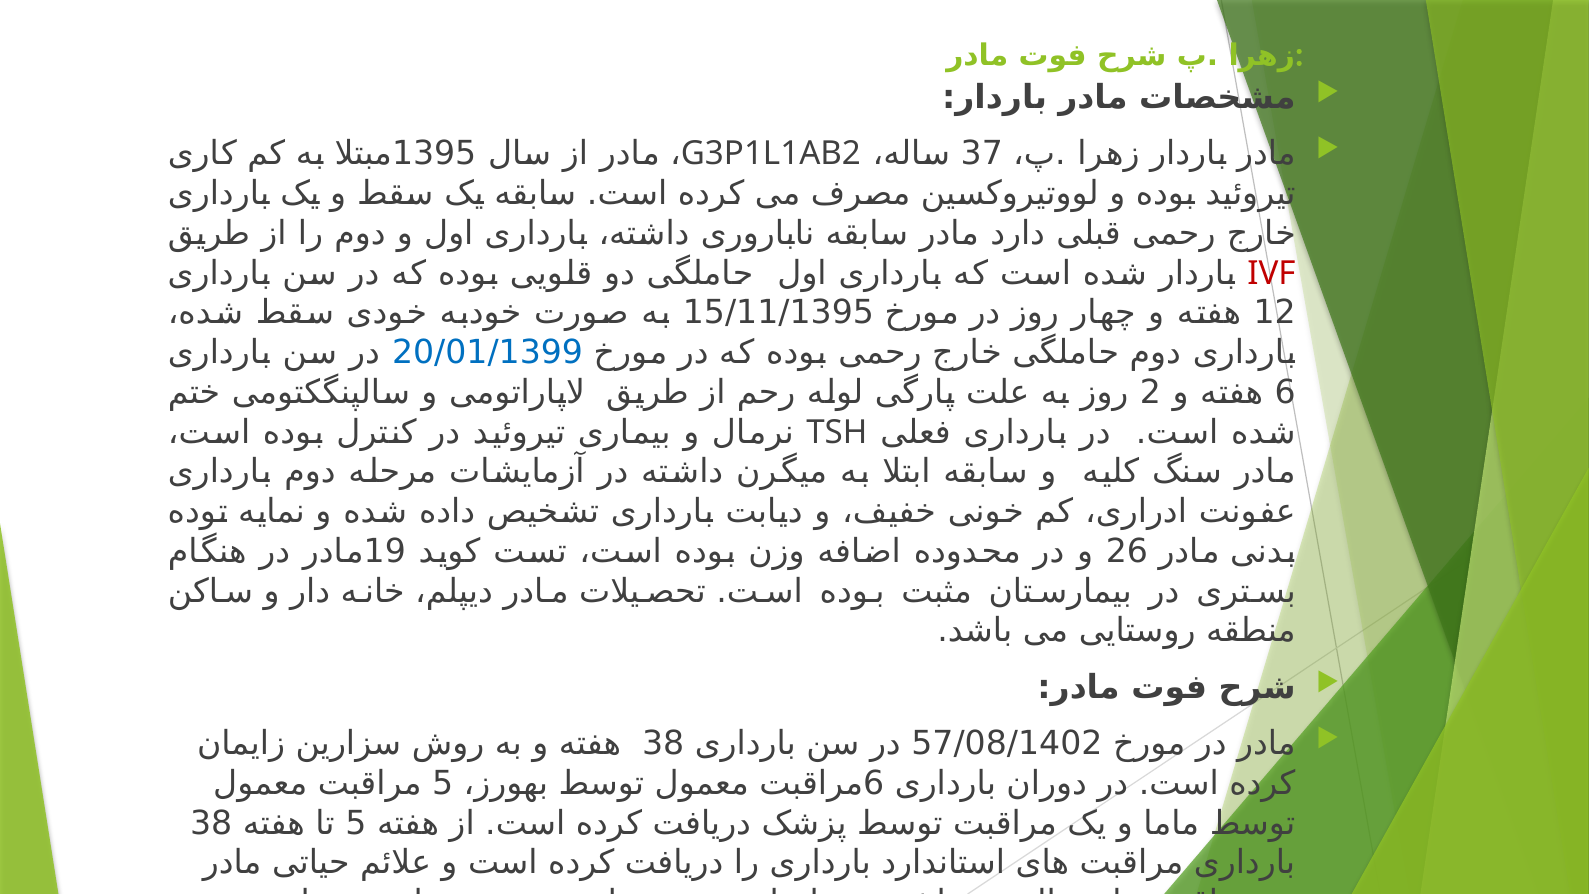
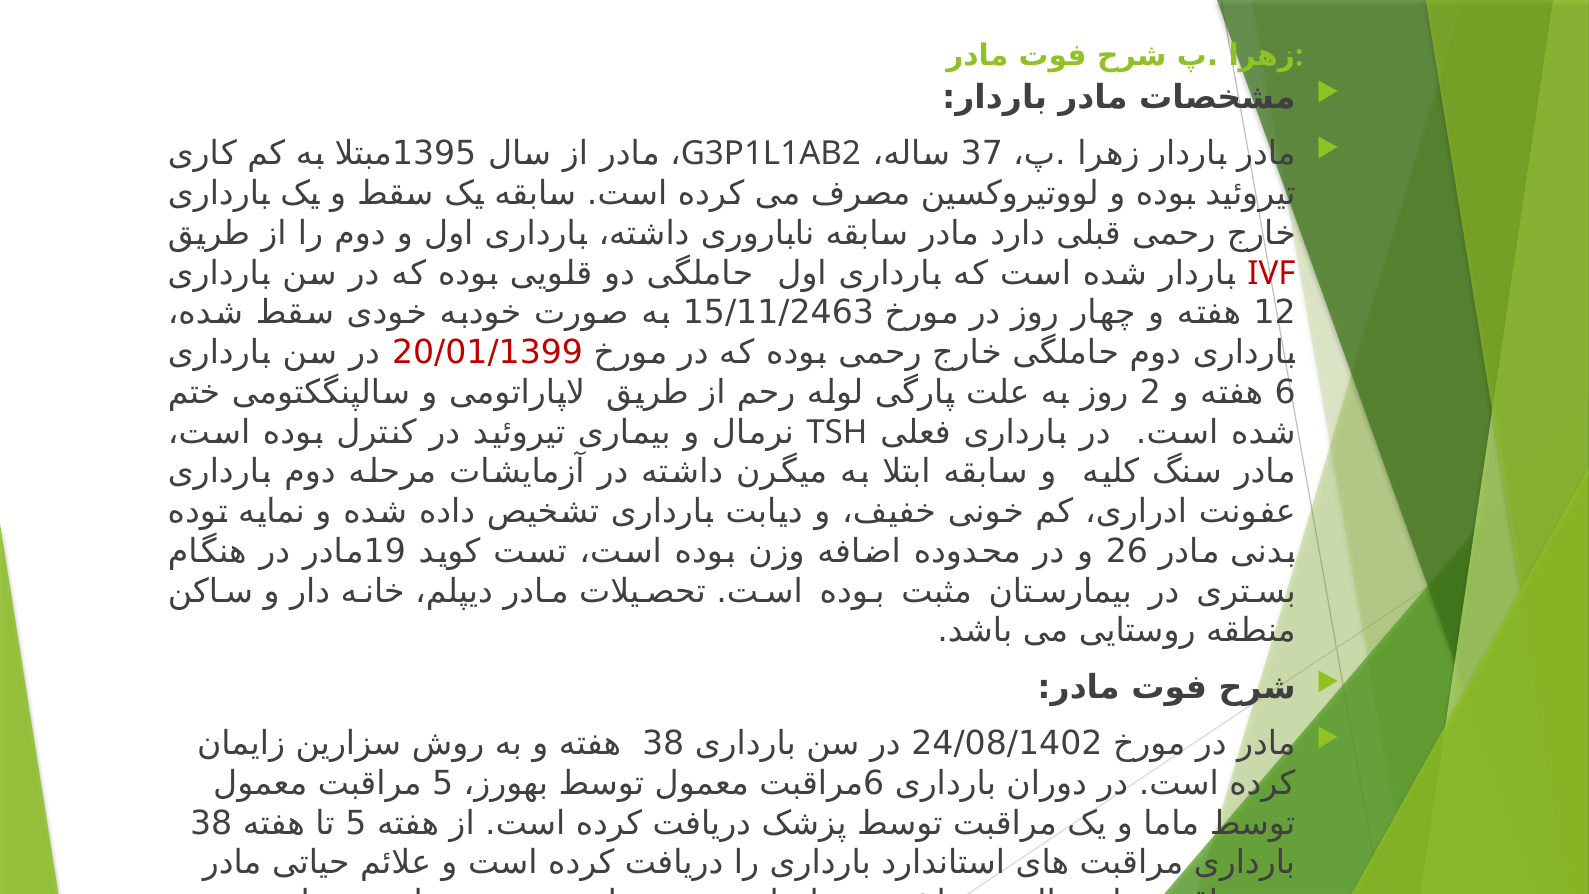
15/11/1395: 15/11/1395 -> 15/11/2463 (778, 313)
20/01/1399 colour: blue -> red (488, 353)
57/08/1402: 57/08/1402 -> 24/08/1402 (1007, 743)
